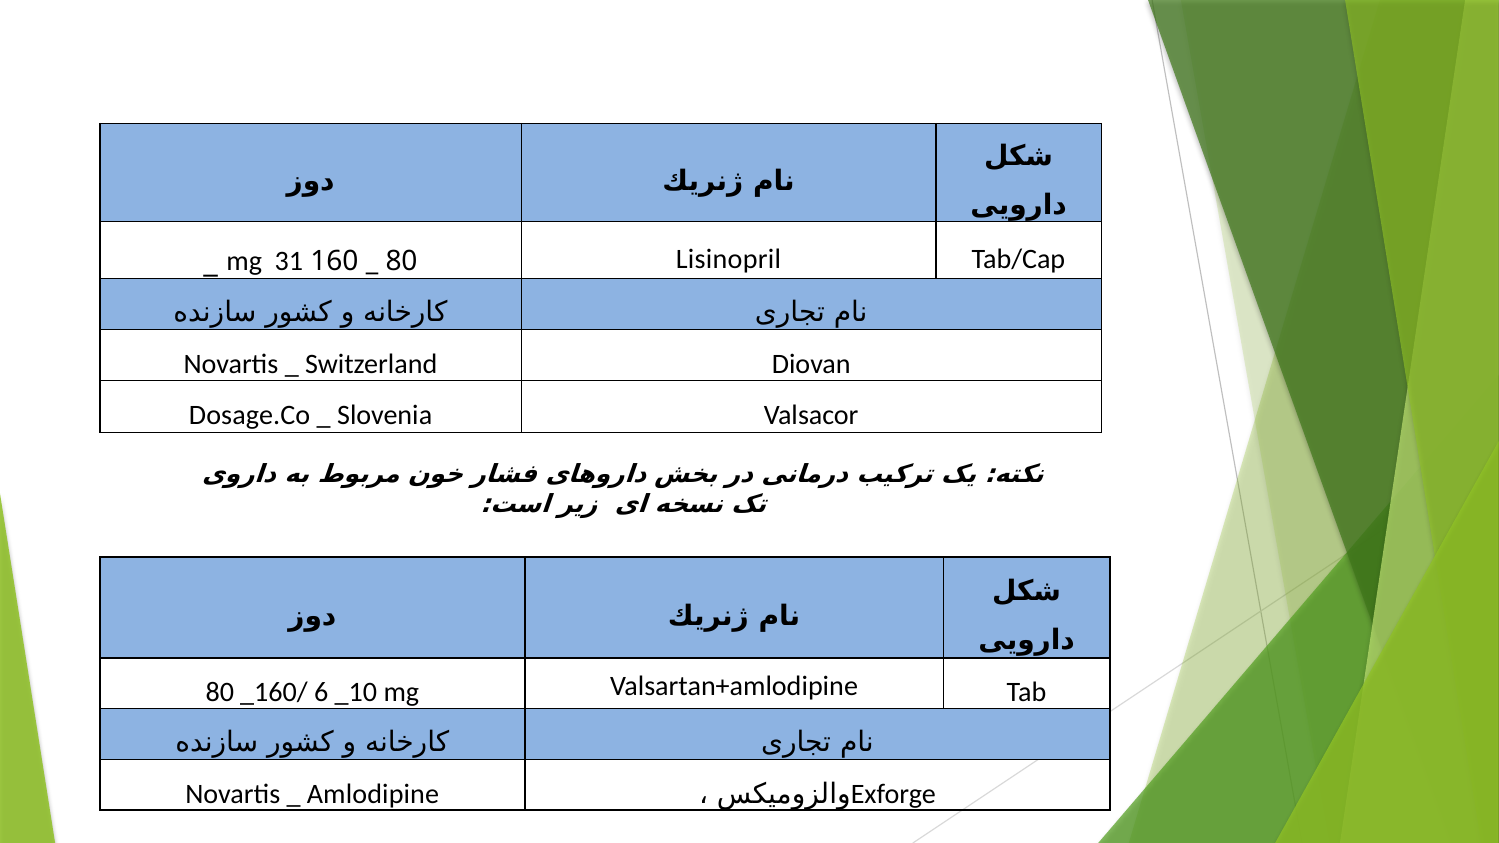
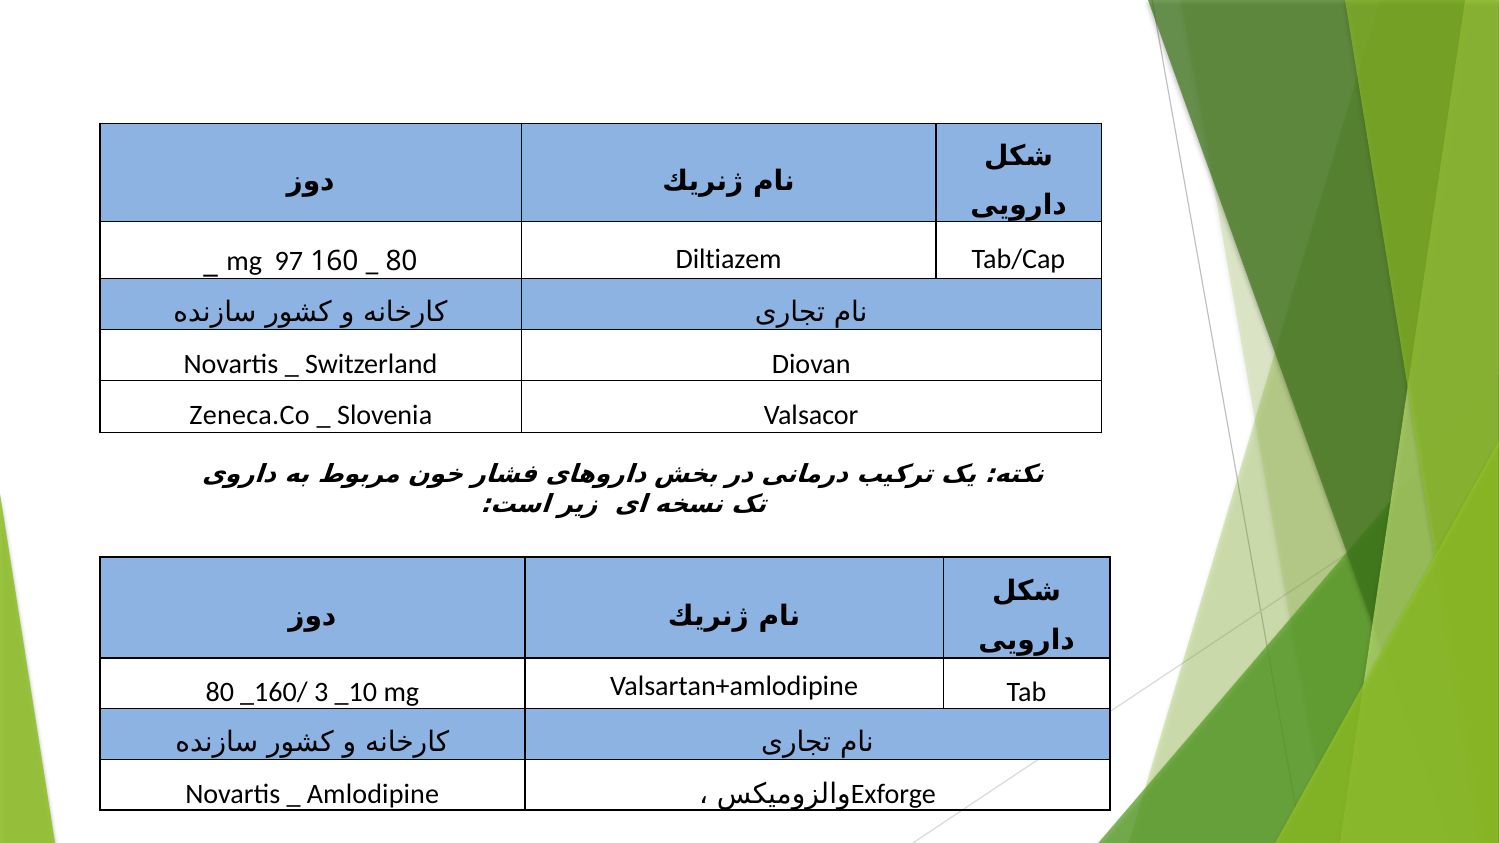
Lisinopril: Lisinopril -> Diltiazem (729, 259)
31: 31 -> 97 (289, 261)
Dosage.Co: Dosage.Co -> Zeneca.Co (249, 416)
6: 6 -> 3 (321, 693)
